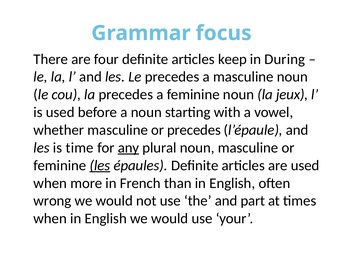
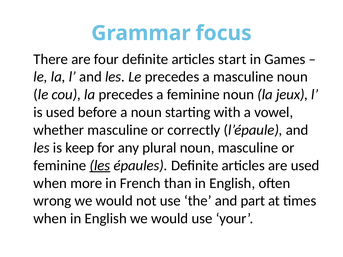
keep: keep -> start (232, 59)
During: During -> Games (285, 59)
or precedes: precedes -> correctly (194, 130)
time: time -> keep (80, 148)
any underline: present -> none (128, 148)
